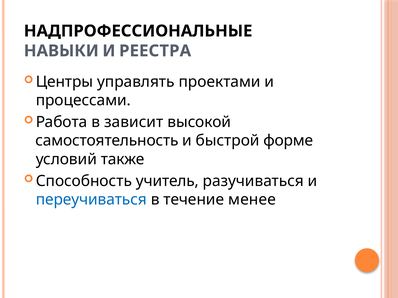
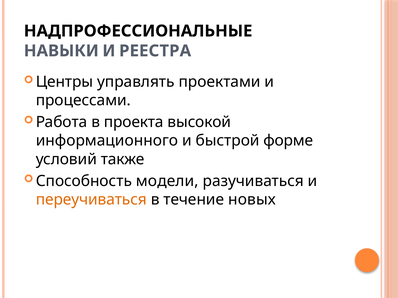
зависит: зависит -> проекта (134, 122)
самостоятельность: самостоятельность -> информационного (107, 141)
учитель: учитель -> модели (167, 181)
переучиваться colour: blue -> orange (91, 200)
менее: менее -> новых (252, 200)
